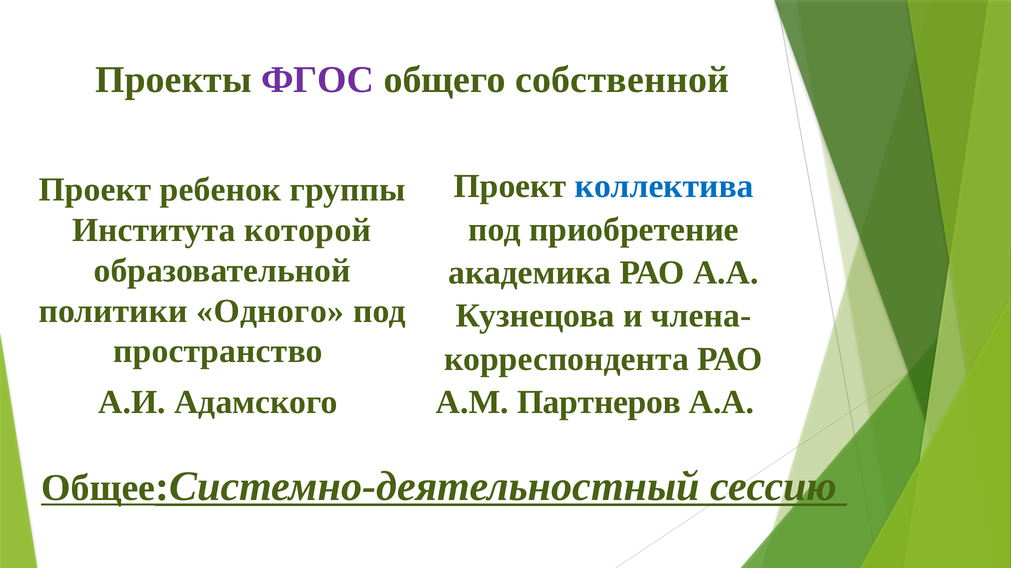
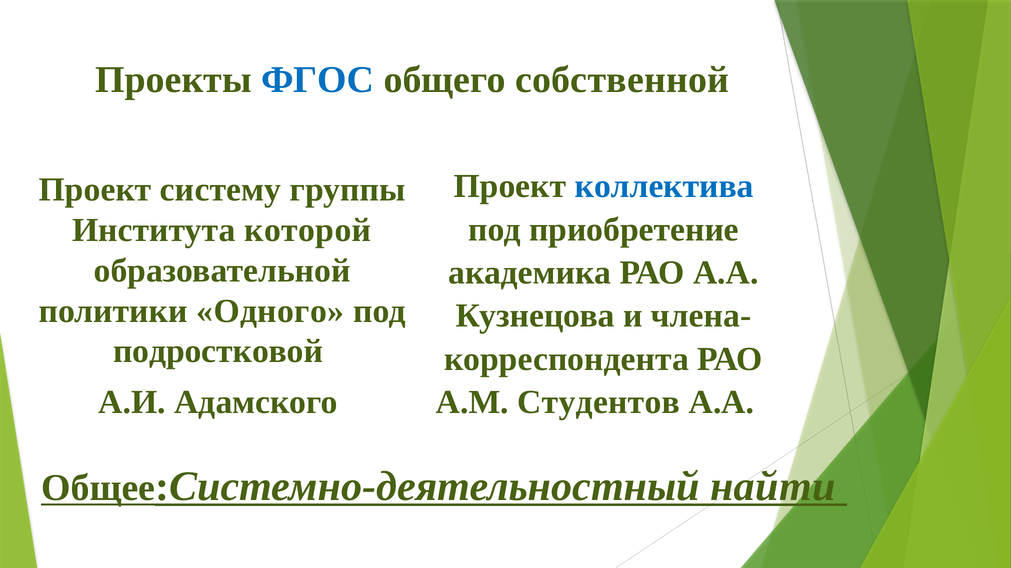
ФГОС colour: purple -> blue (318, 80)
ребенок: ребенок -> систему (221, 190)
пространство: пространство -> подростковой (218, 352)
Партнеров: Партнеров -> Студентов (599, 403)
сессию: сессию -> найти (773, 487)
